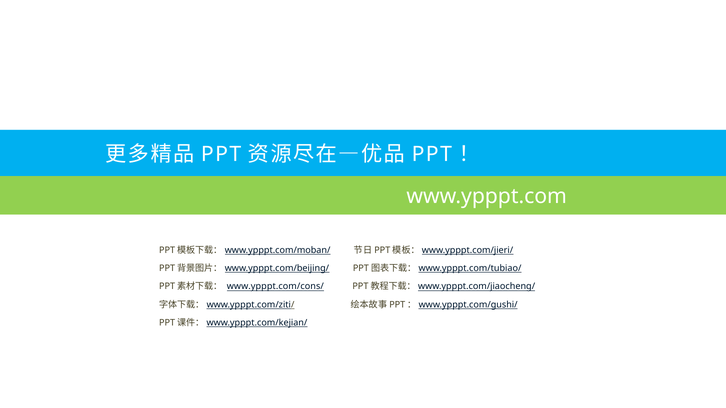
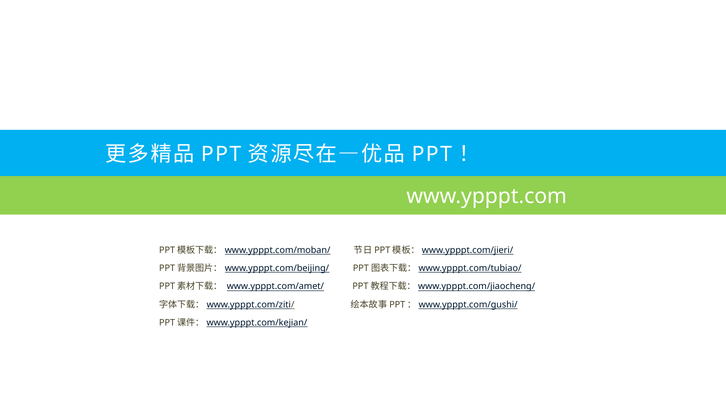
www.ypppt.com/cons/: www.ypppt.com/cons/ -> www.ypppt.com/amet/ (275, 287)
